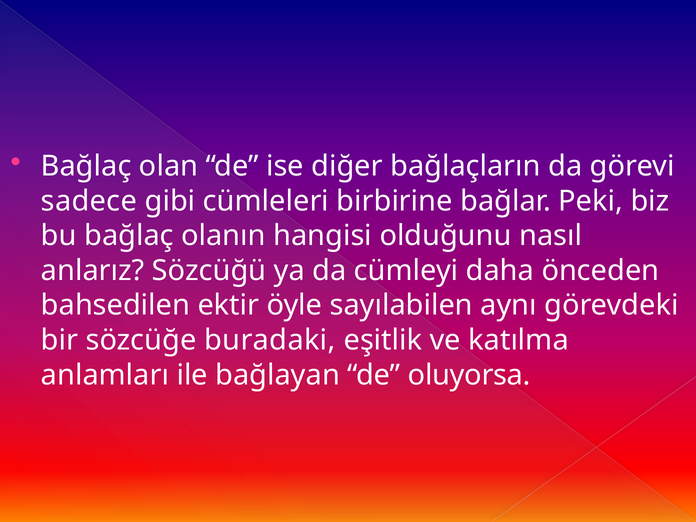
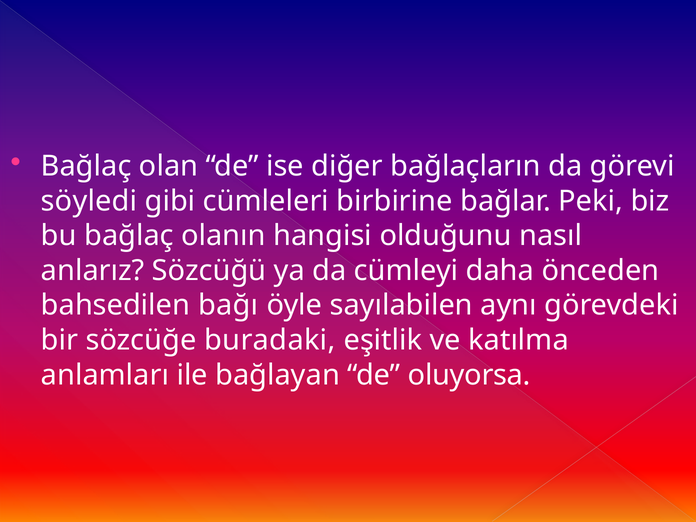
sadece: sadece -> söyledi (89, 201)
ektir: ektir -> bağı (228, 305)
